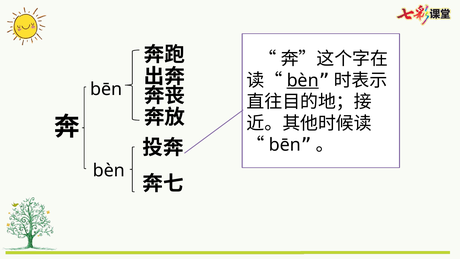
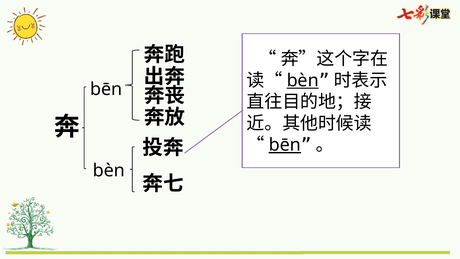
bēn underline: none -> present (285, 145)
